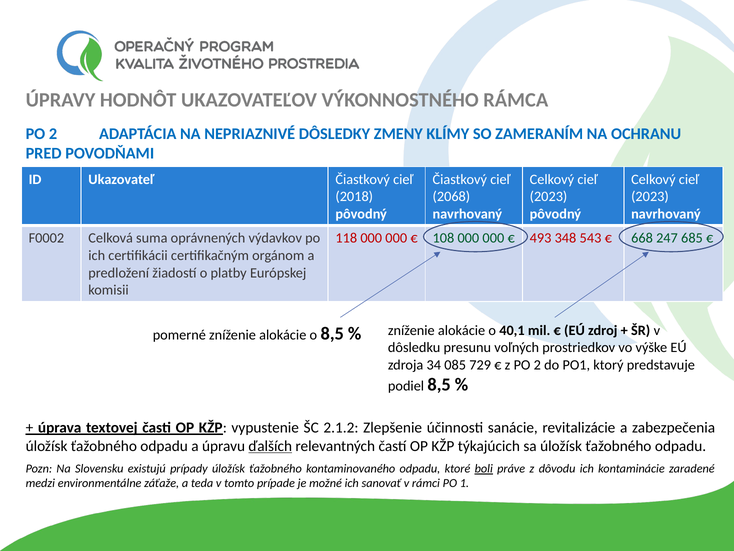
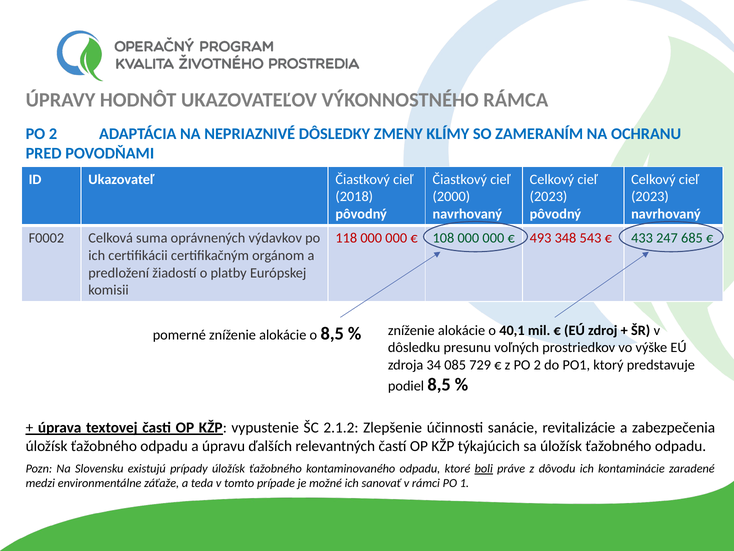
2068: 2068 -> 2000 (451, 197)
668: 668 -> 433 (642, 238)
ďalších underline: present -> none (270, 446)
